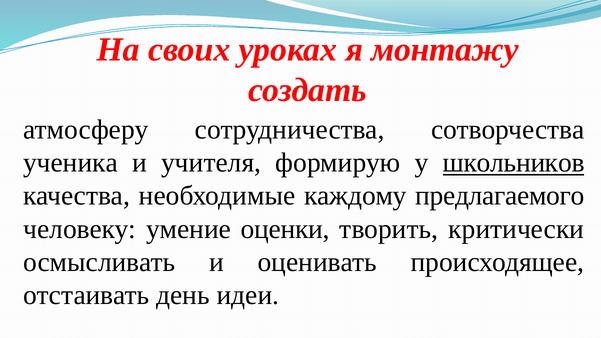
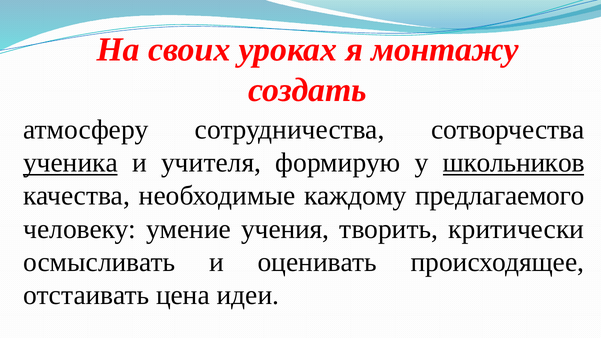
ученика underline: none -> present (70, 163)
оценки: оценки -> учения (285, 229)
день: день -> цена (183, 295)
